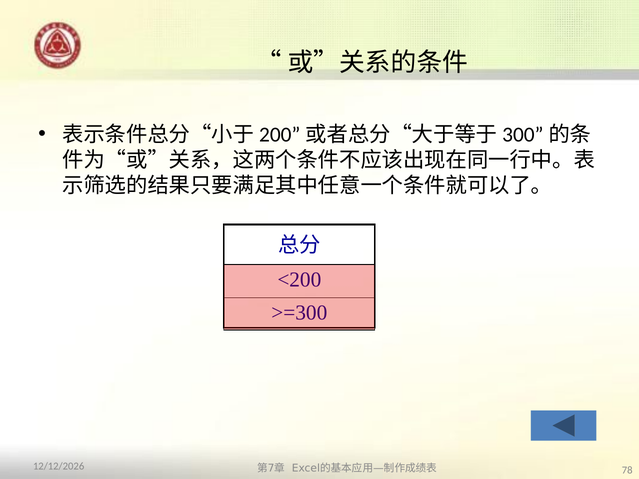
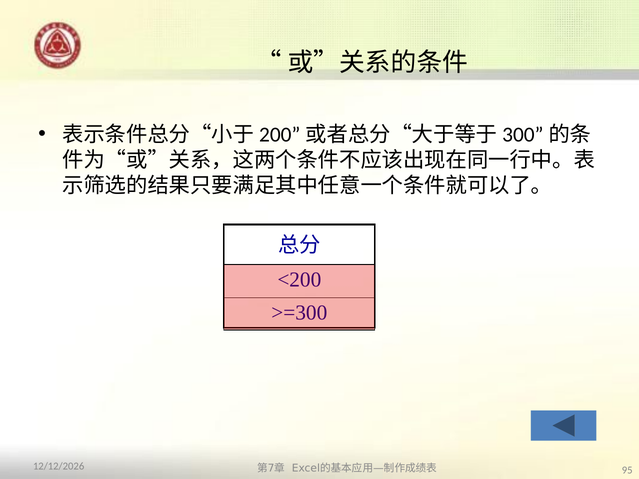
78: 78 -> 95 (627, 470)
